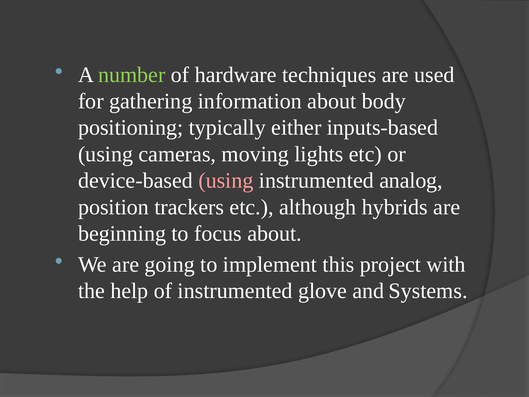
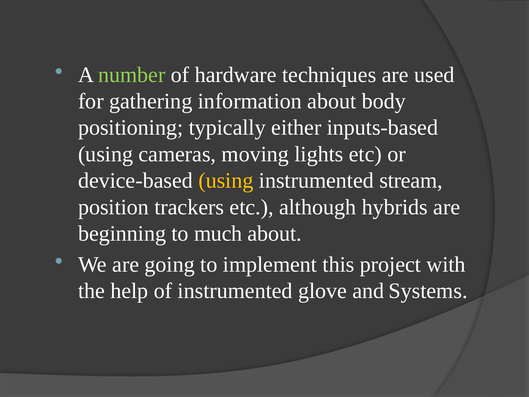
using colour: pink -> yellow (226, 180)
analog: analog -> stream (411, 180)
focus: focus -> much (218, 233)
